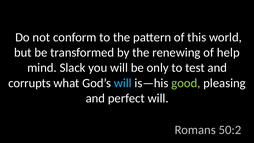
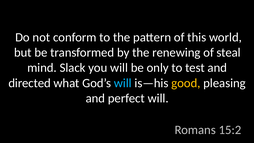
help: help -> steal (229, 52)
corrupts: corrupts -> directed (30, 83)
good colour: light green -> yellow (186, 83)
50:2: 50:2 -> 15:2 (230, 130)
